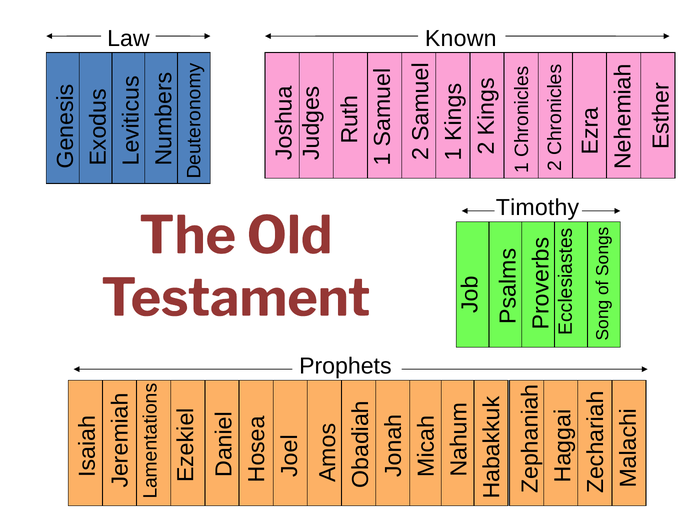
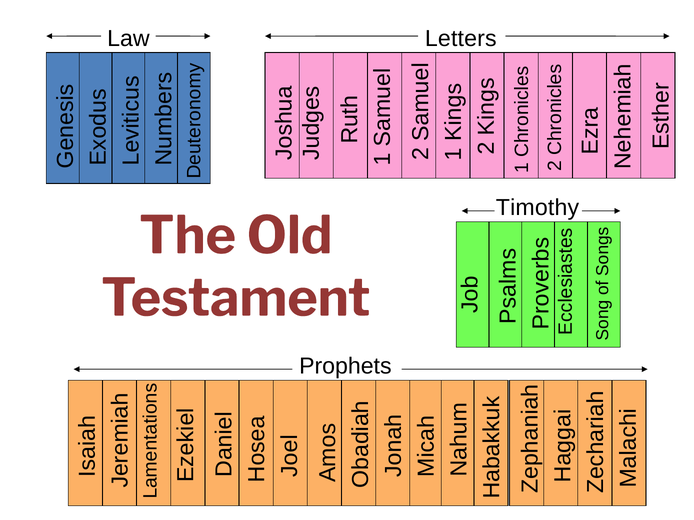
Known: Known -> Letters (461, 39)
